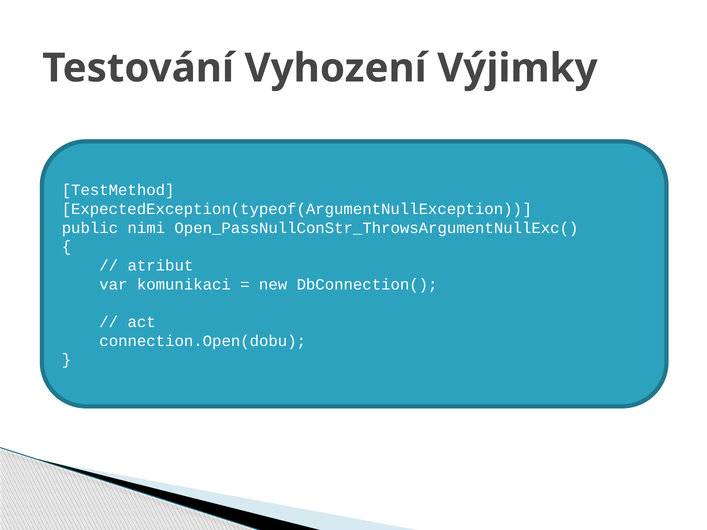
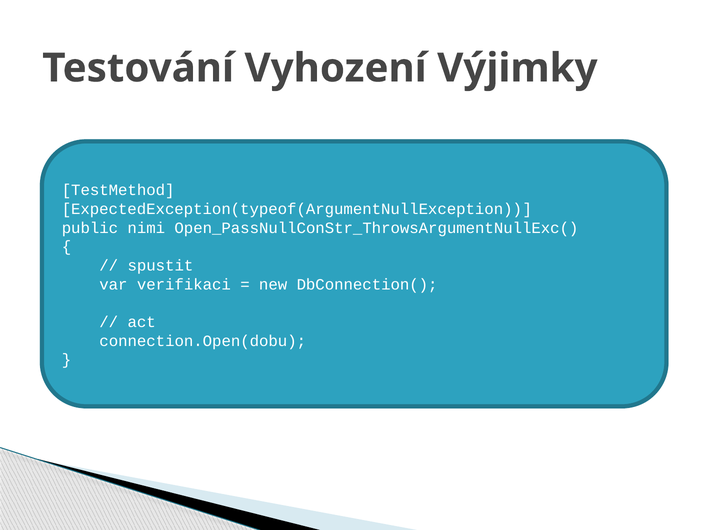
atribut: atribut -> spustit (160, 266)
komunikaci: komunikaci -> verifikaci (184, 284)
